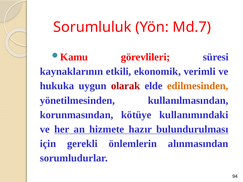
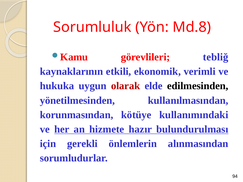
Md.7: Md.7 -> Md.8 (192, 27)
süresi: süresi -> tebliğ (216, 57)
edilmesinden colour: orange -> black (198, 86)
